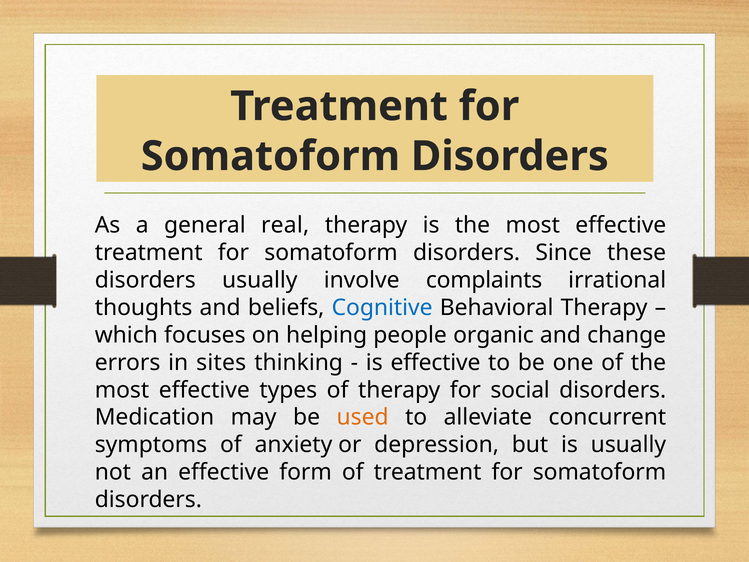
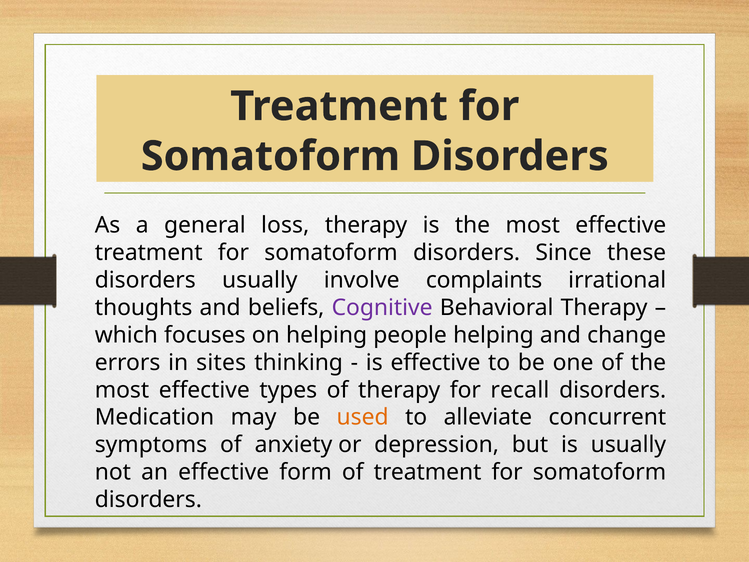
real: real -> loss (285, 225)
Cognitive colour: blue -> purple (382, 307)
people organic: organic -> helping (493, 335)
social: social -> recall (520, 390)
